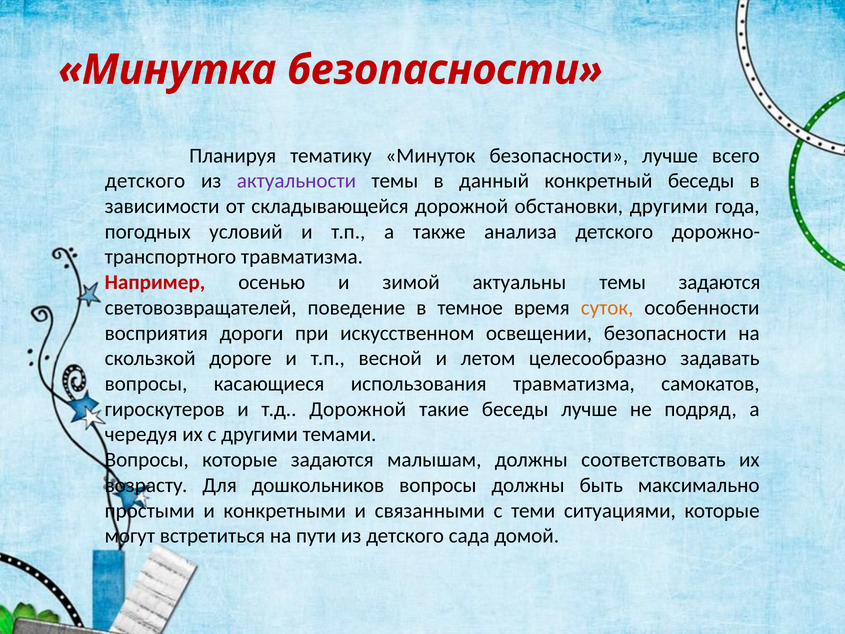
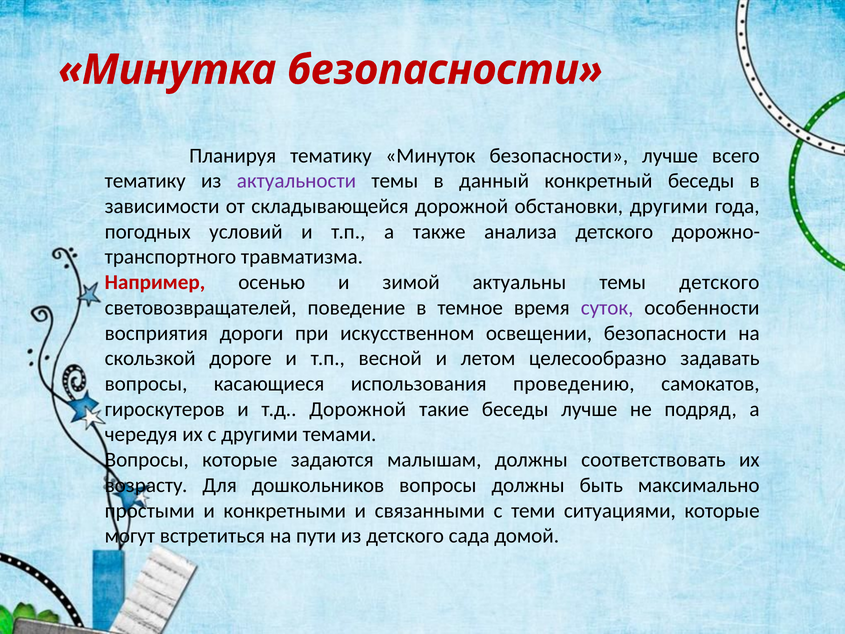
детского: детского -> тематику (145, 181)
темы задаются: задаются -> детского (719, 282)
суток colour: orange -> purple (607, 308)
использования травматизма: травматизма -> проведению (574, 384)
